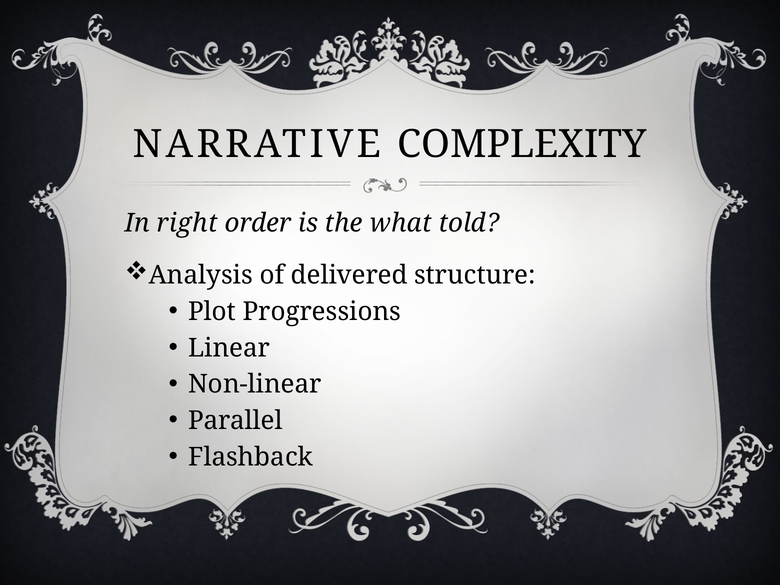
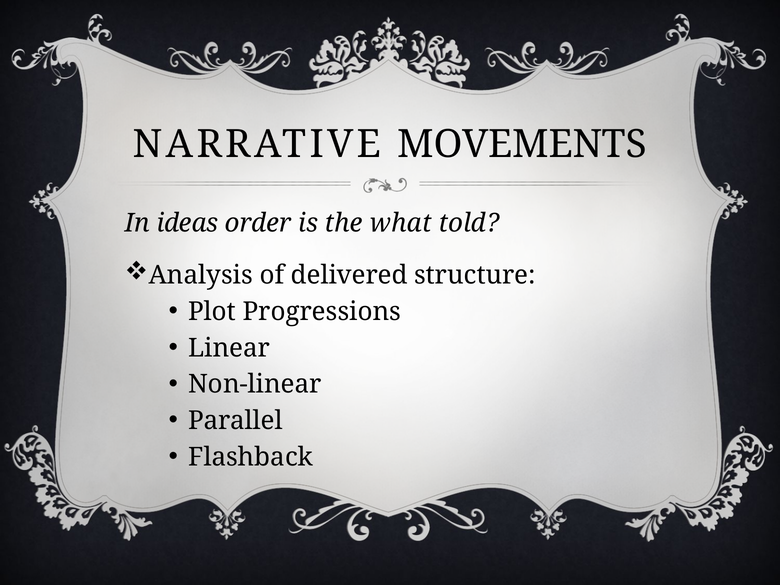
COMPLEXITY: COMPLEXITY -> MOVEMENTS (522, 144)
right: right -> ideas (187, 223)
